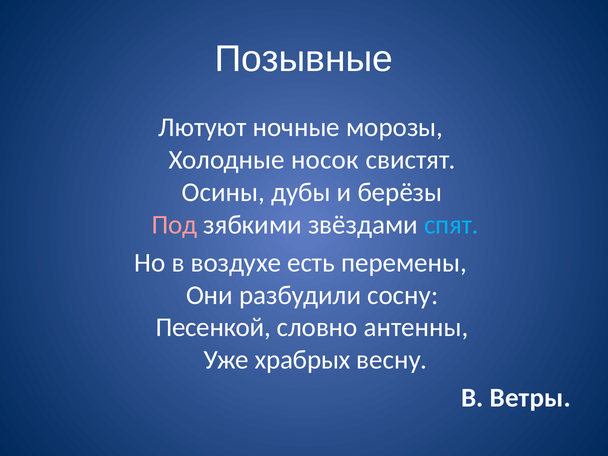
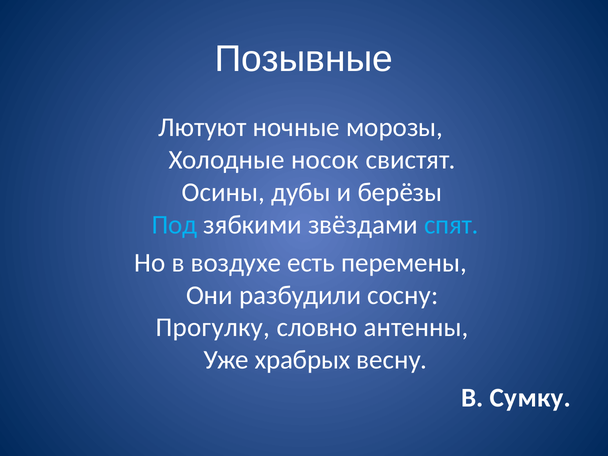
Под colour: pink -> light blue (175, 225)
Песенкой: Песенкой -> Прогулку (213, 328)
Ветры: Ветры -> Сумку (530, 398)
